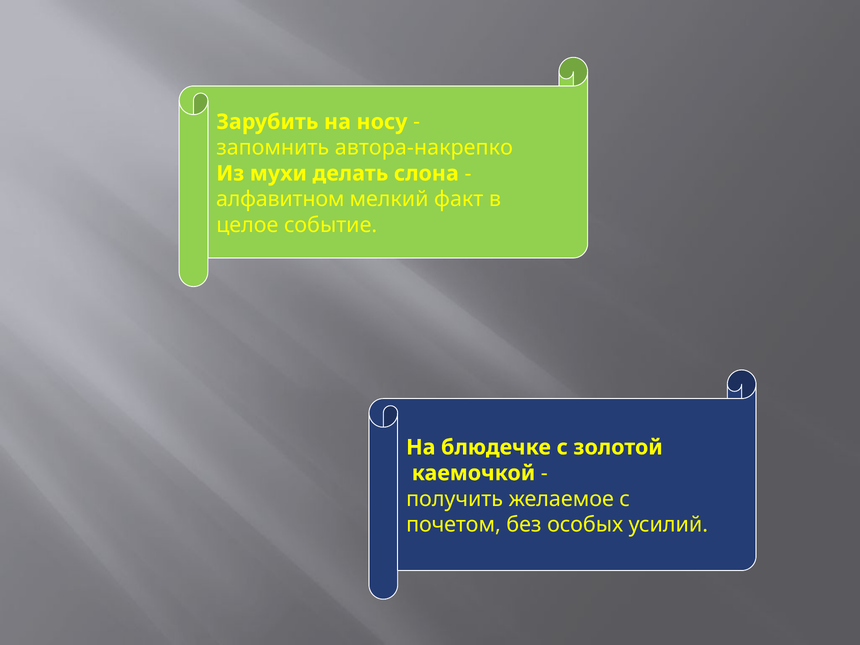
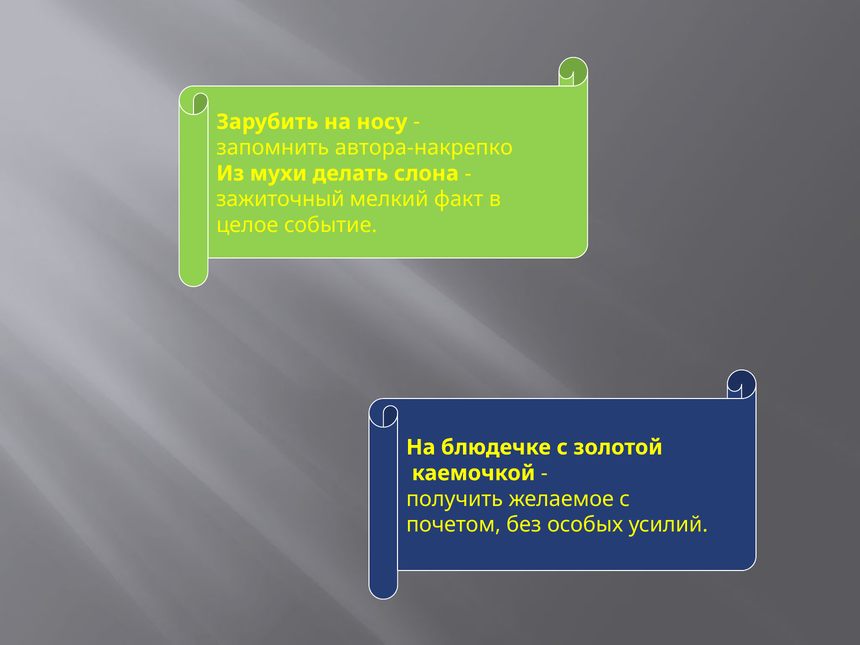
алфавитном: алфавитном -> зажиточный (280, 199)
